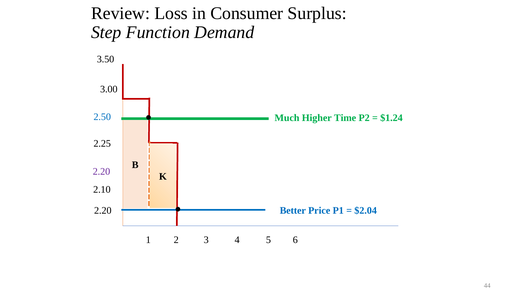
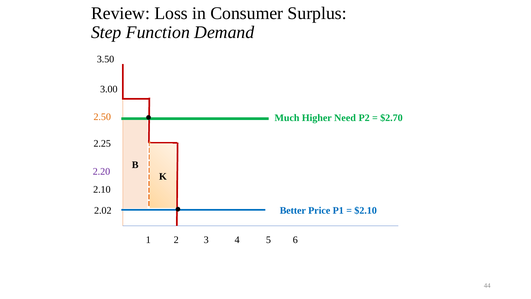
2.50 colour: blue -> orange (102, 117)
Time: Time -> Need (345, 118)
$1.24: $1.24 -> $2.70 (391, 118)
2.20: 2.20 -> 2.02 (103, 210)
$2.04: $2.04 -> $2.10 (366, 210)
